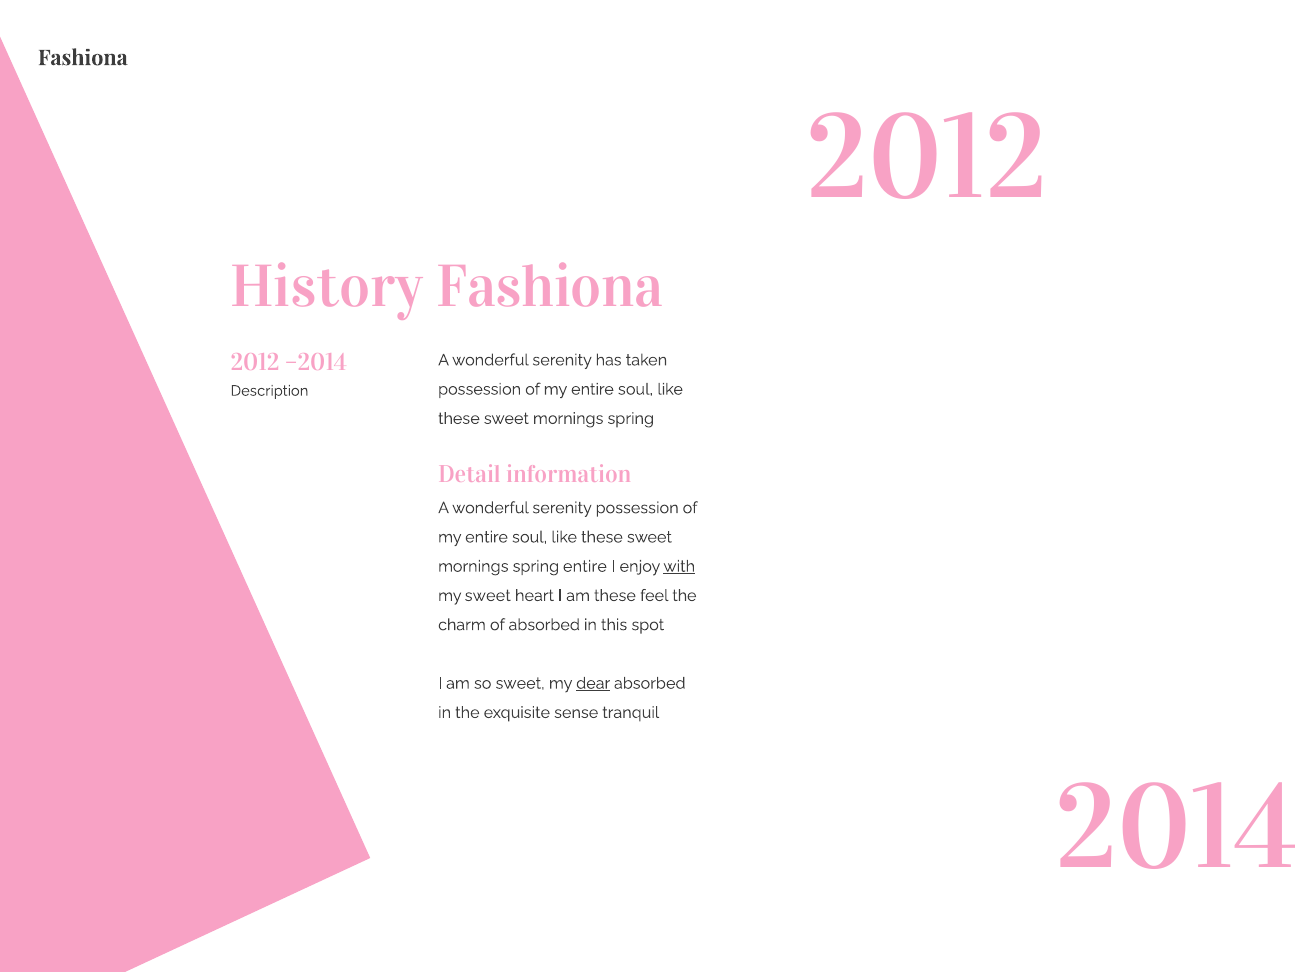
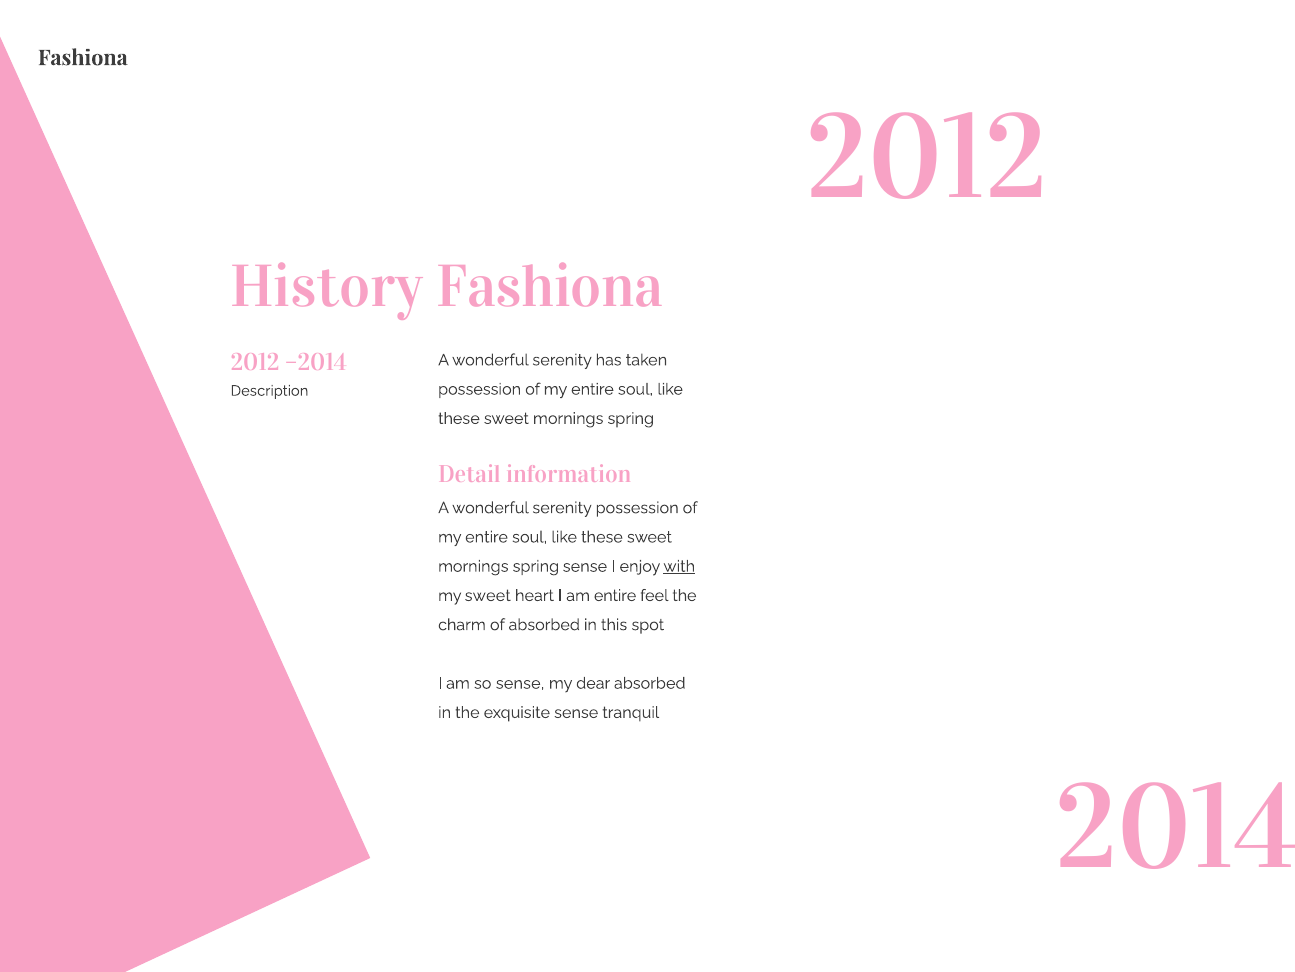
spring entire: entire -> sense (585, 566)
am these: these -> entire (615, 595)
so sweet: sweet -> sense (520, 683)
dear underline: present -> none (593, 683)
